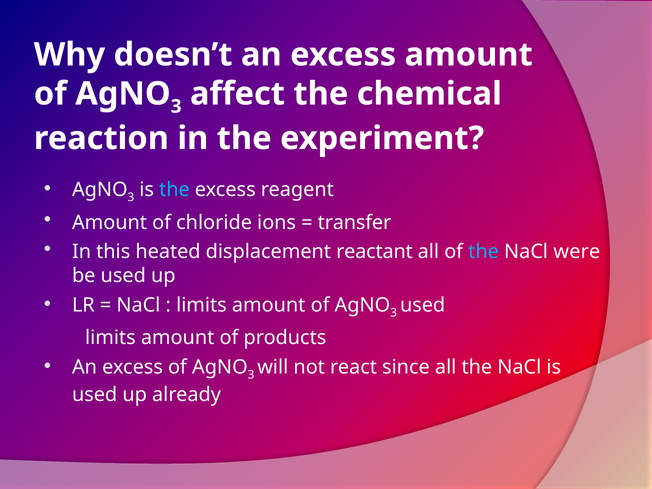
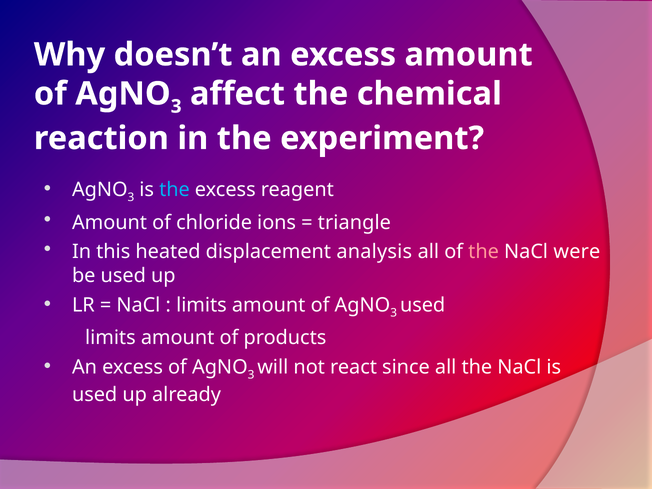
transfer: transfer -> triangle (354, 223)
reactant: reactant -> analysis (374, 252)
the colour: light blue -> pink (484, 252)
